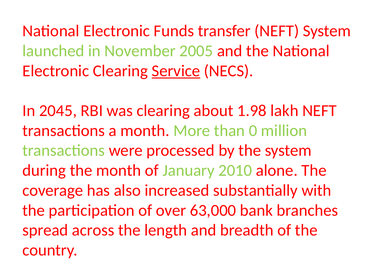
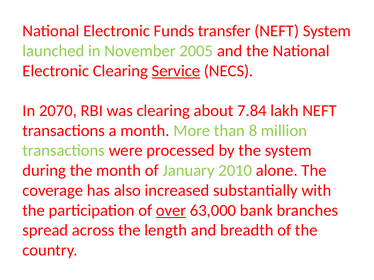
2045: 2045 -> 2070 (58, 111)
1.98: 1.98 -> 7.84 (252, 111)
0: 0 -> 8 (253, 131)
over underline: none -> present (171, 211)
